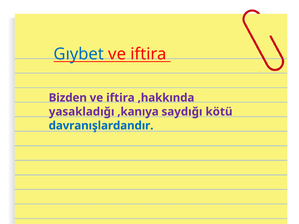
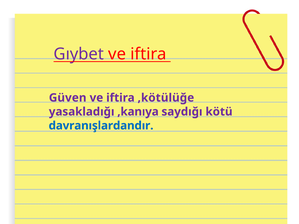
Gıybet colour: blue -> purple (79, 54)
Bizden: Bizden -> Güven (68, 98)
,hakkında: ,hakkında -> ,kötülüğe (166, 98)
